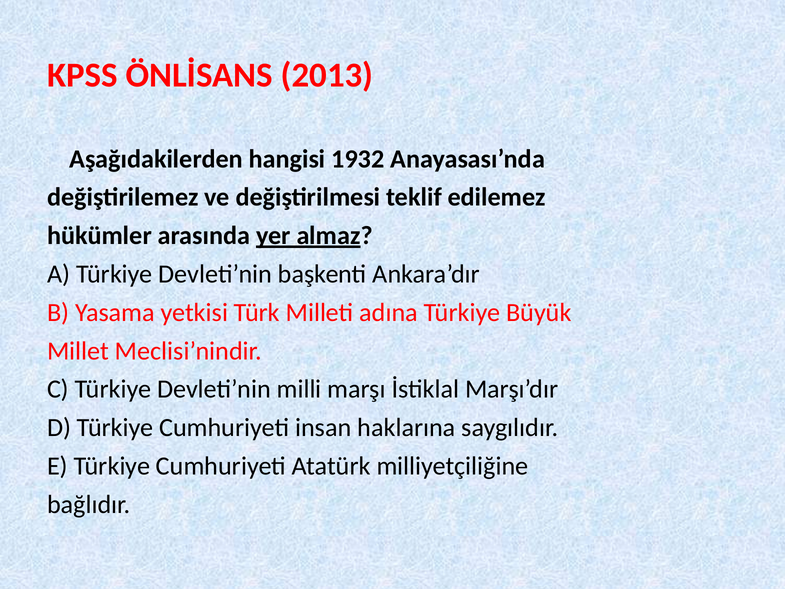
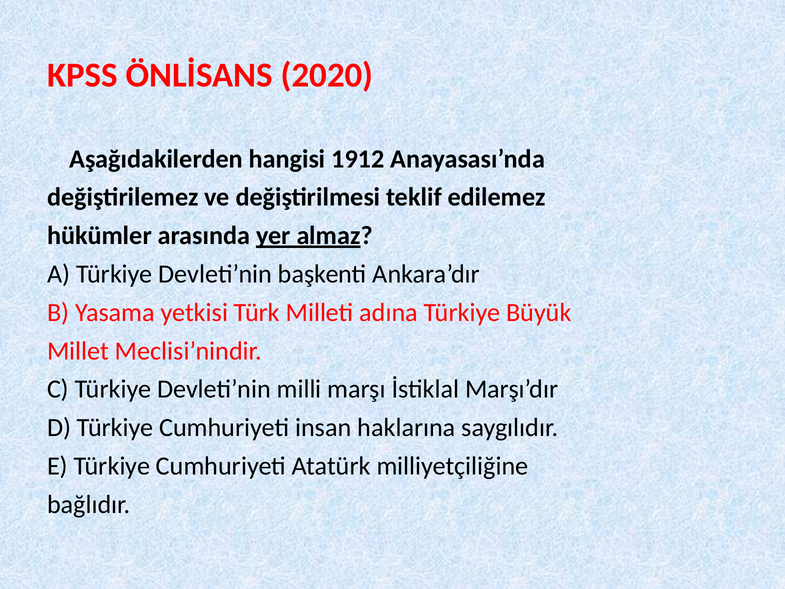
2013: 2013 -> 2020 (327, 75)
1932: 1932 -> 1912 (358, 159)
